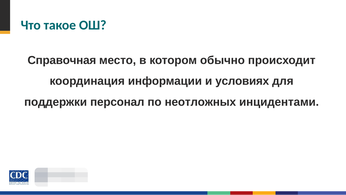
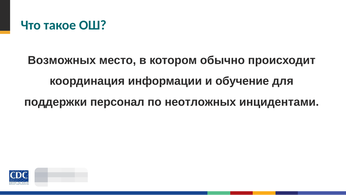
Справочная: Справочная -> Возможных (62, 60)
условиях: условиях -> обучение (242, 81)
